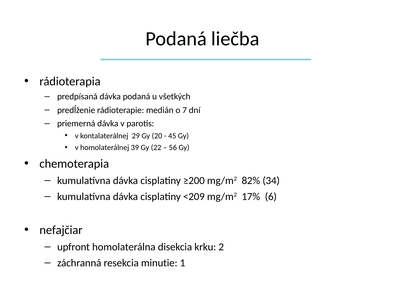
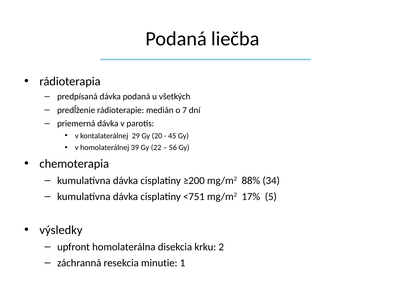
82%: 82% -> 88% (251, 180)
<209: <209 -> <751 (194, 196)
6: 6 -> 5 (271, 196)
nefajčiar: nefajčiar -> výsledky (61, 230)
